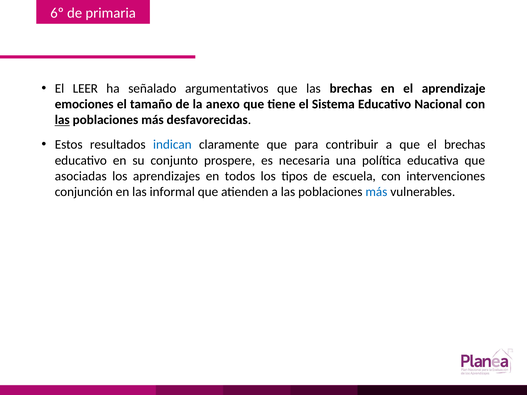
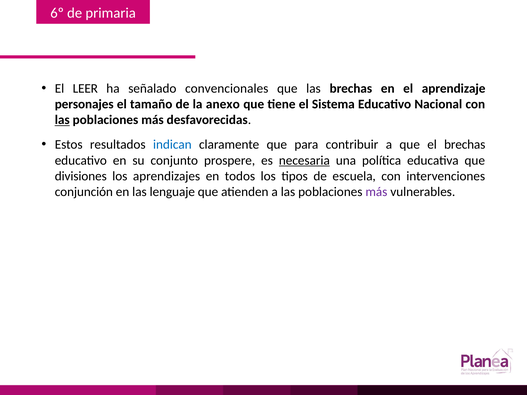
argumentativos: argumentativos -> convencionales (227, 88)
emociones: emociones -> personajes (84, 104)
necesaria underline: none -> present (304, 160)
asociadas: asociadas -> divisiones (81, 176)
informal: informal -> lenguaje (172, 192)
más colour: blue -> purple (376, 192)
